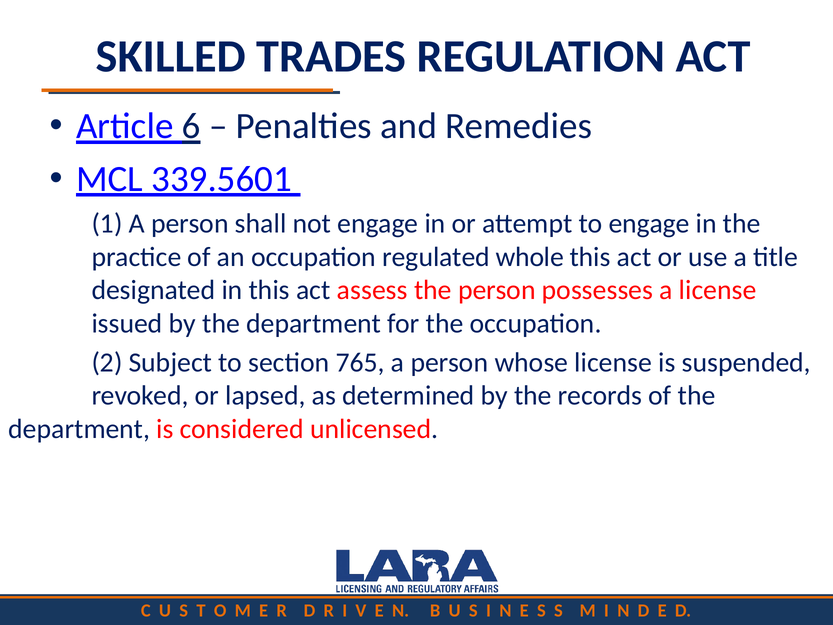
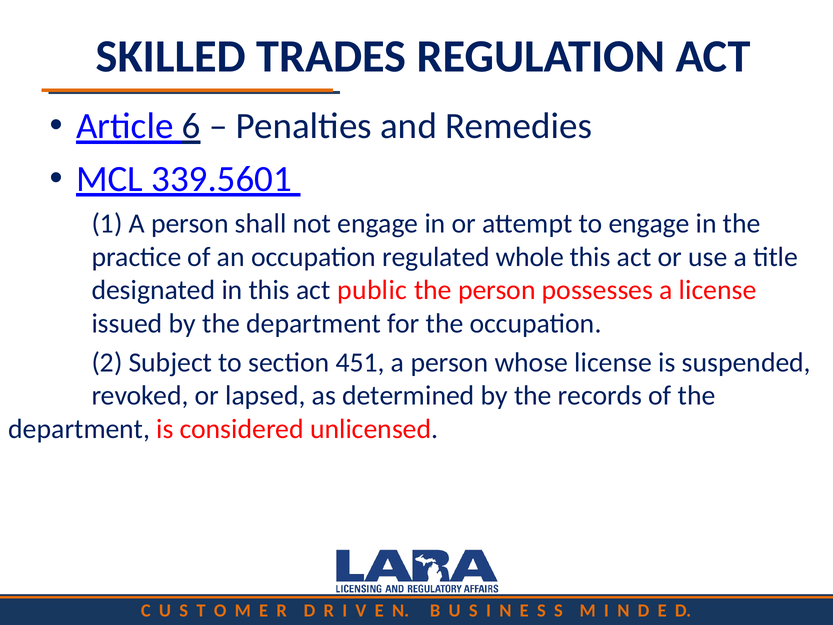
assess: assess -> public (372, 290)
765: 765 -> 451 (360, 362)
